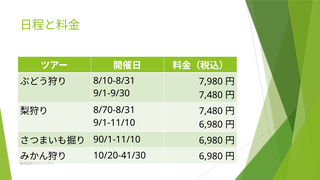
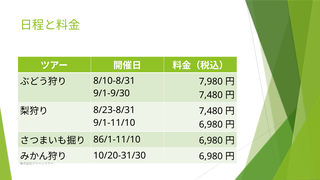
8/70-8/31: 8/70-8/31 -> 8/23-8/31 (114, 110)
90/1-11/10: 90/1-11/10 -> 86/1-11/10 (117, 140)
10/20-41/30: 10/20-41/30 -> 10/20-31/30 (120, 156)
